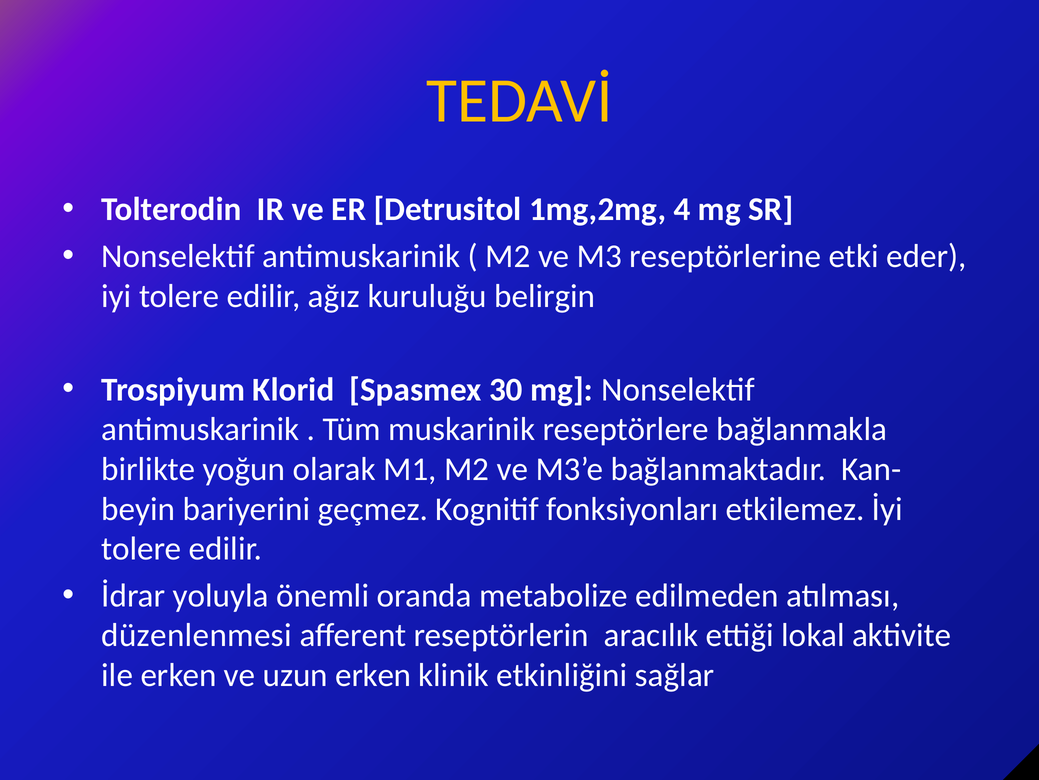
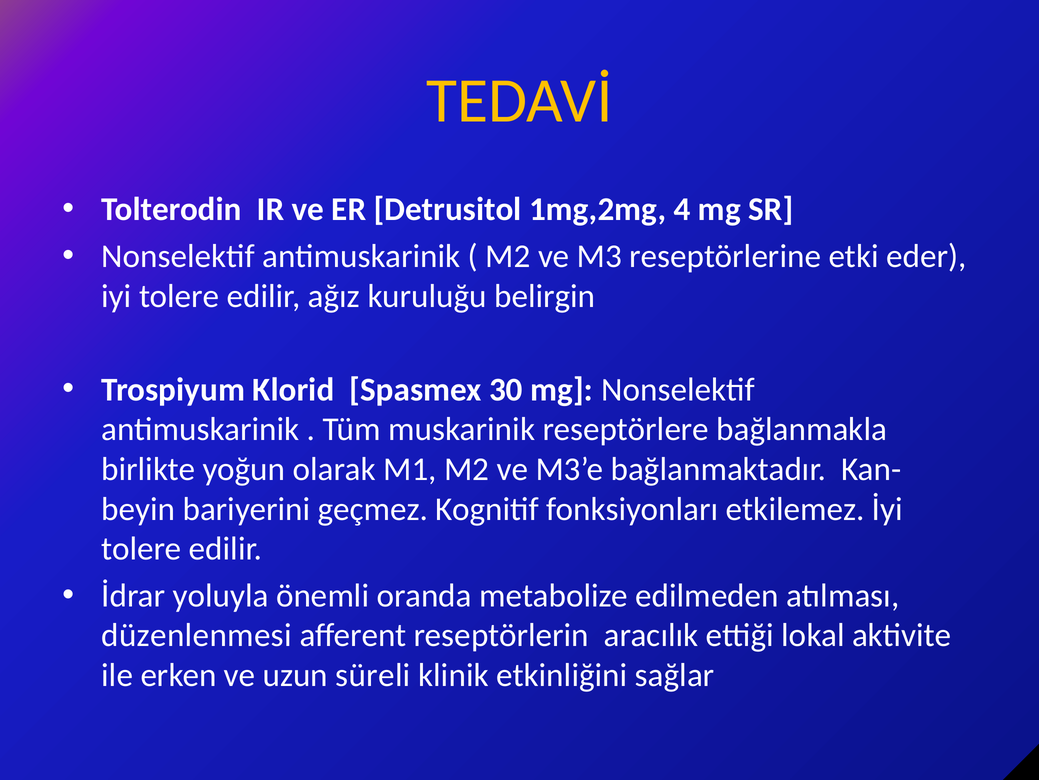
uzun erken: erken -> süreli (373, 675)
